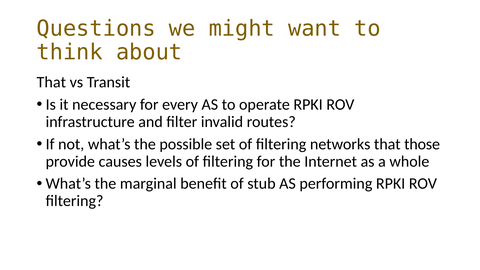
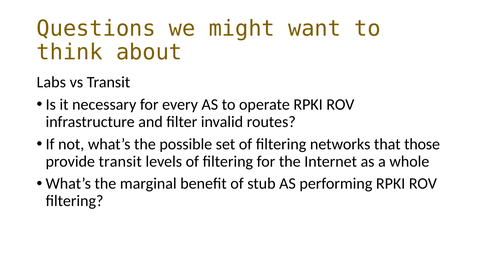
That: That -> Labs (51, 82)
provide causes: causes -> transit (120, 161)
